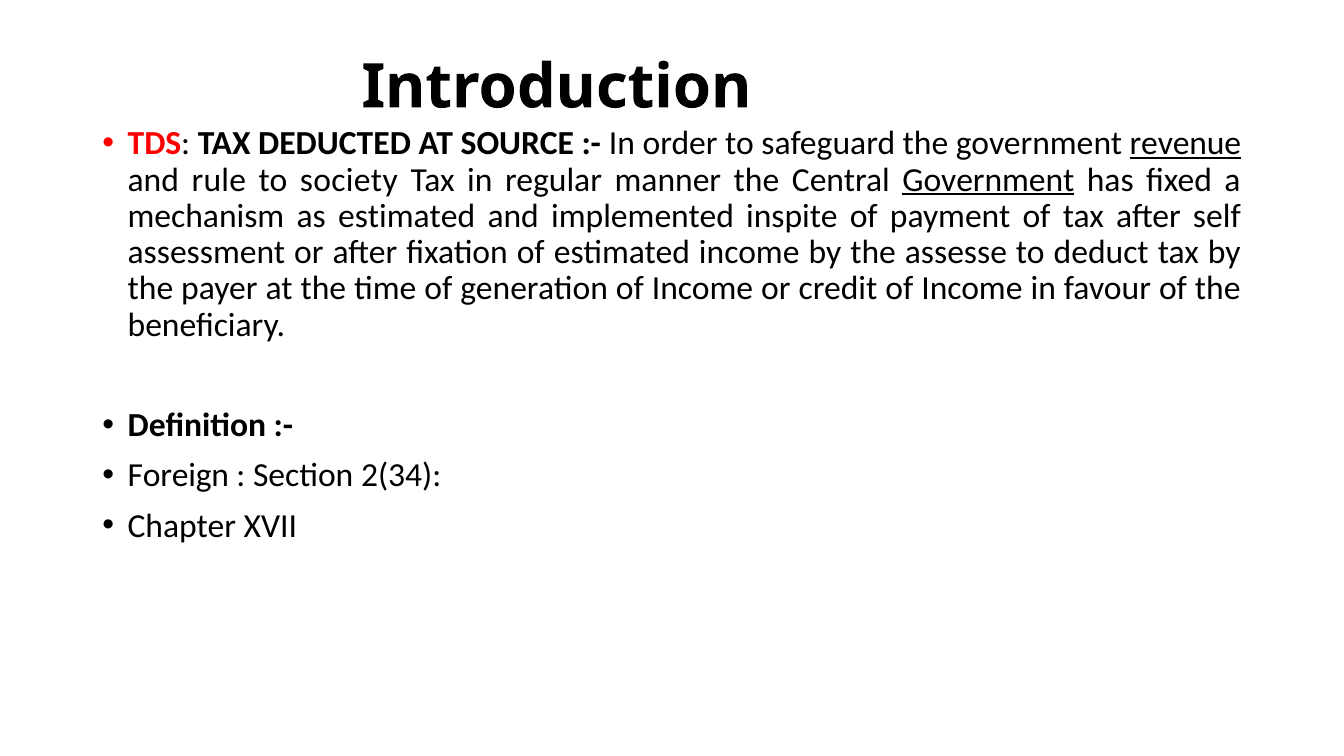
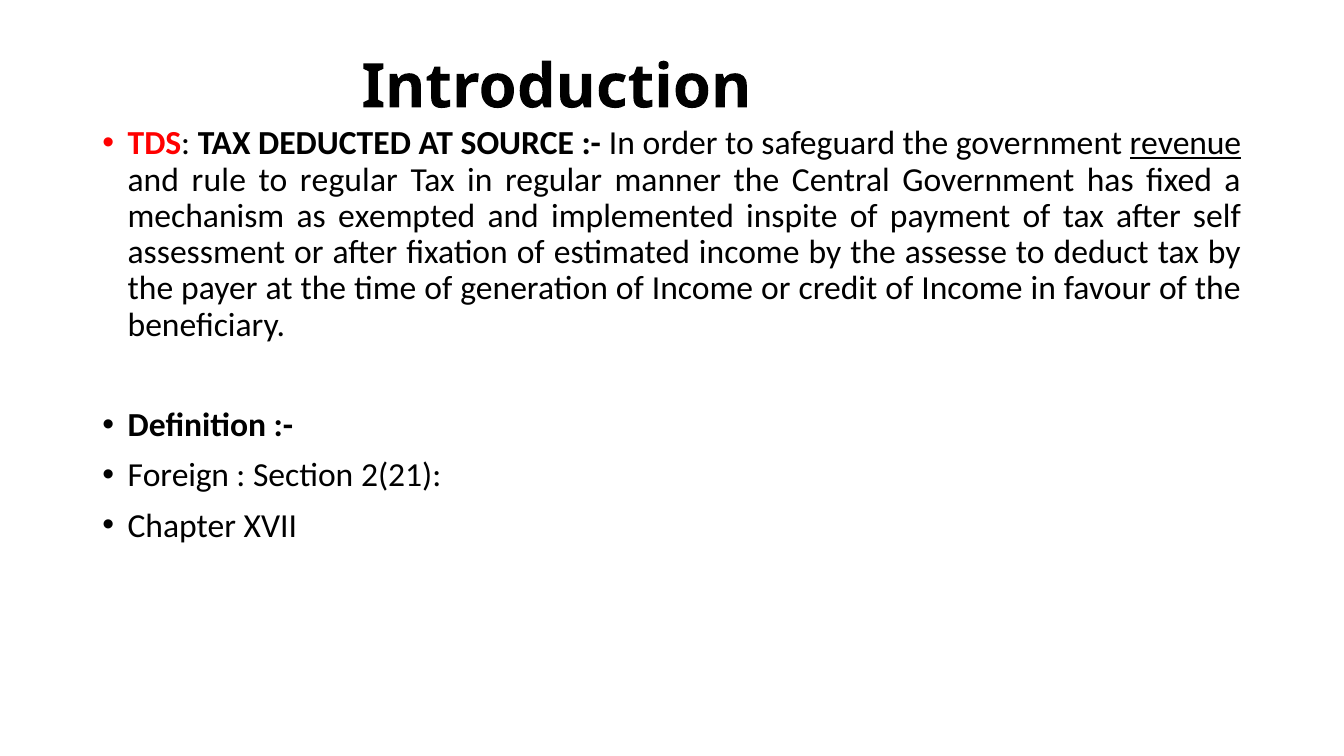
to society: society -> regular (349, 180)
Government underline: present -> none (988, 180)
as estimated: estimated -> exempted (407, 216)
2(34: 2(34 -> 2(21 (401, 476)
